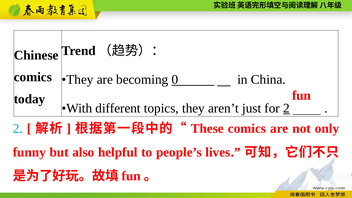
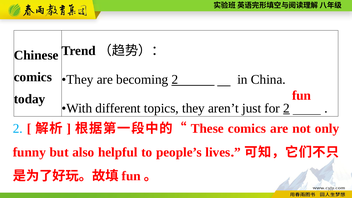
becoming 0: 0 -> 2 (175, 80)
